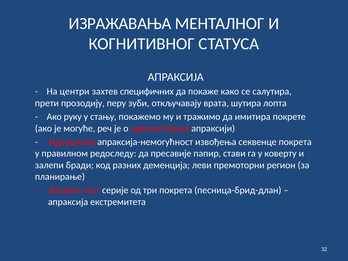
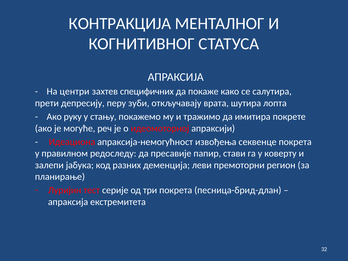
ИЗРАЖАВАЊА: ИЗРАЖАВАЊА -> КОНТРАКЦИЈА (120, 24)
прозодију: прозодију -> депресију (83, 103)
бради: бради -> јабука (80, 165)
